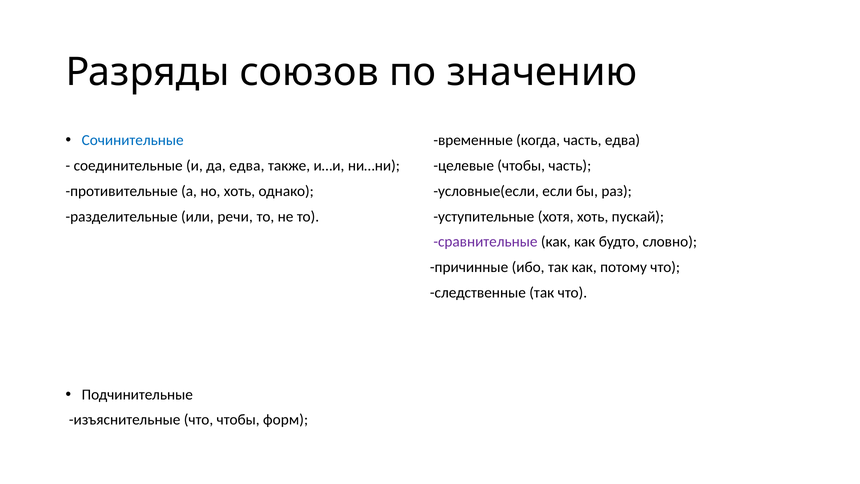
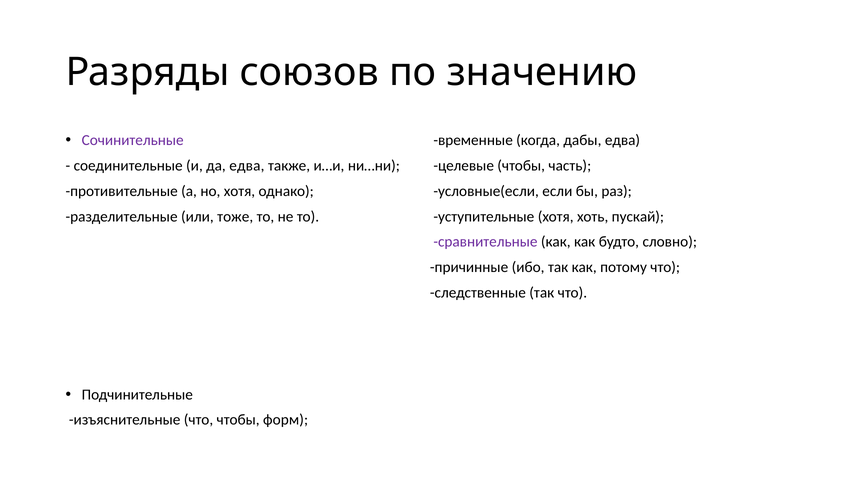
Сочинительные colour: blue -> purple (133, 140)
когда часть: часть -> дабы (582, 140)
но хоть: хоть -> хотя (239, 191)
речи: речи -> тоже (235, 216)
